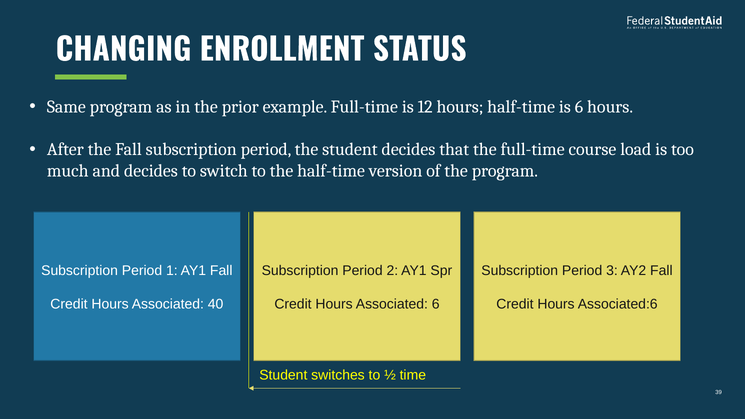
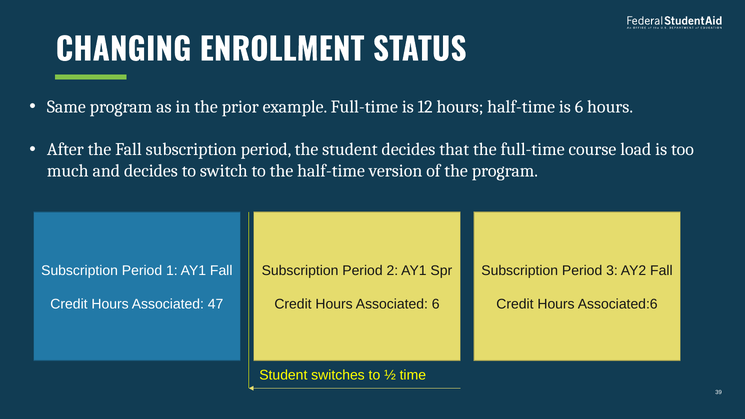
40: 40 -> 47 (216, 304)
